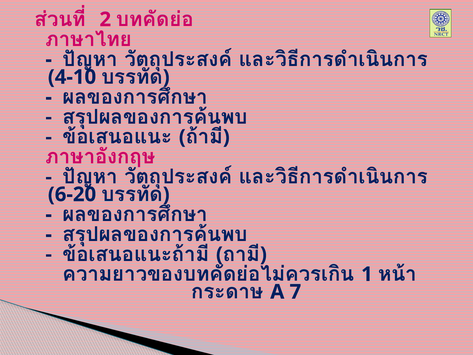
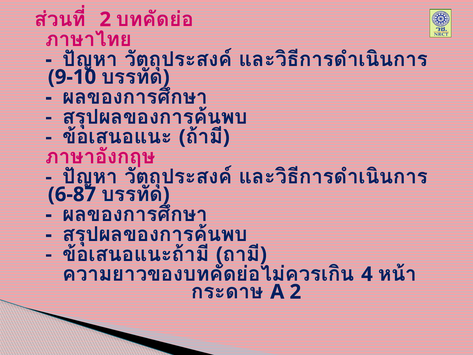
4-10: 4-10 -> 9-10 (72, 77)
6-20: 6-20 -> 6-87 (72, 194)
1: 1 -> 4 (367, 274)
A 7: 7 -> 2 (295, 292)
